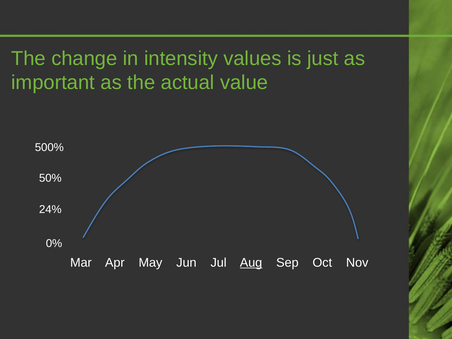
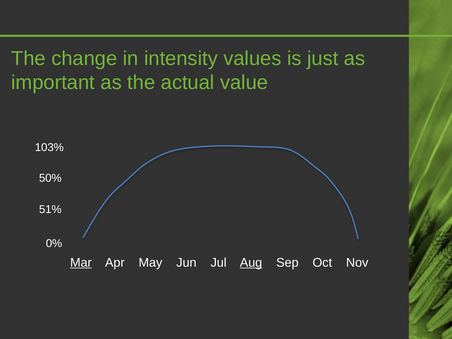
500%: 500% -> 103% (49, 148)
24%: 24% -> 51% (50, 210)
Mar underline: none -> present (81, 263)
